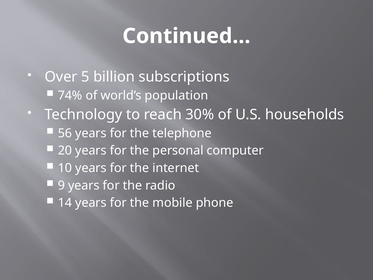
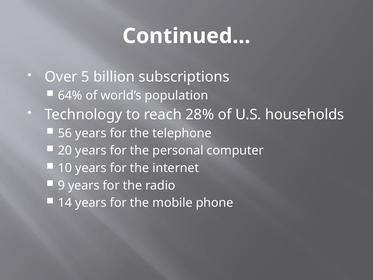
74%: 74% -> 64% (70, 95)
30%: 30% -> 28% (200, 115)
